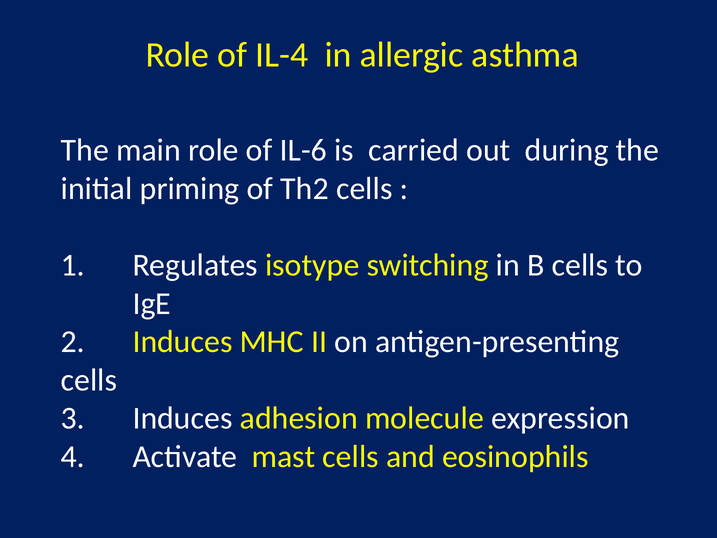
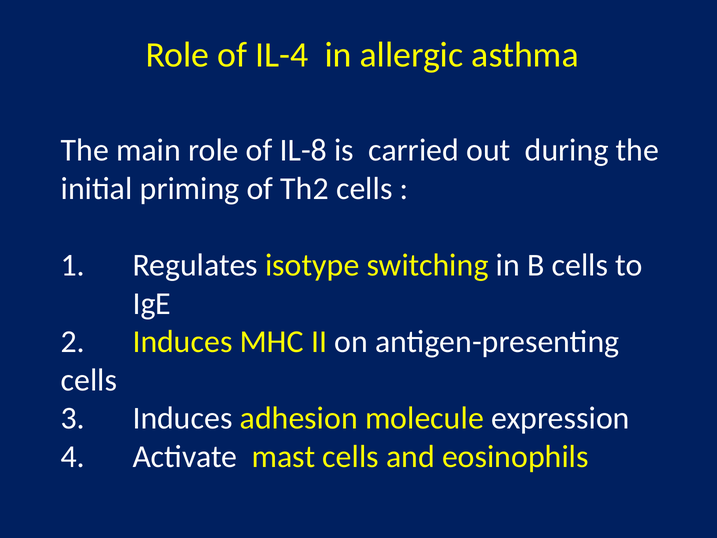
IL-6: IL-6 -> IL-8 (303, 150)
